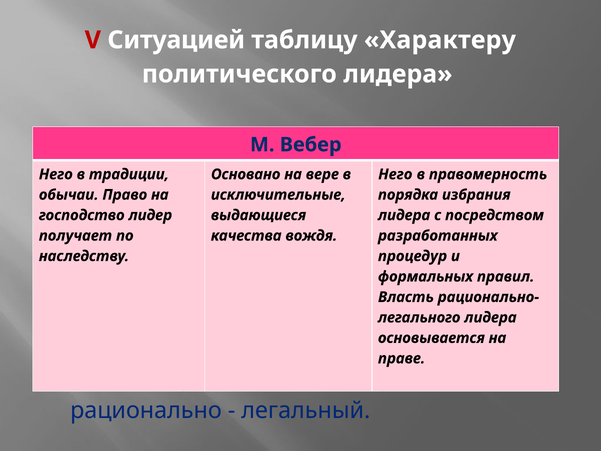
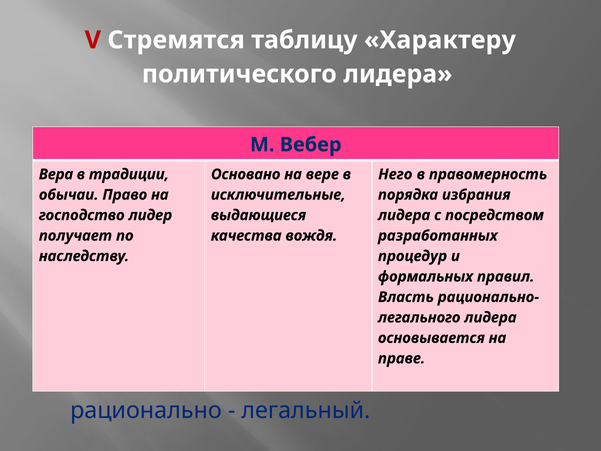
Ситуацией: Ситуацией -> Стремятся (176, 40)
Него: Него -> Вера (56, 174)
